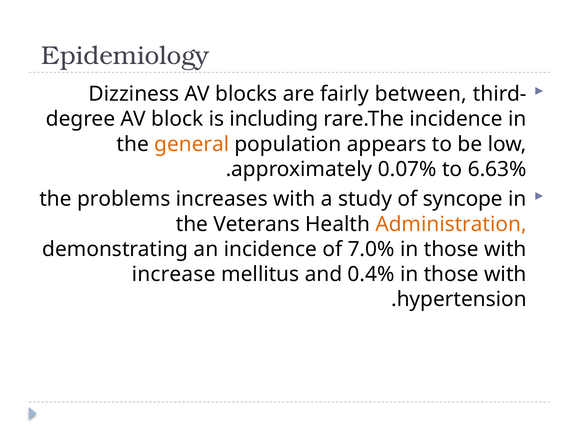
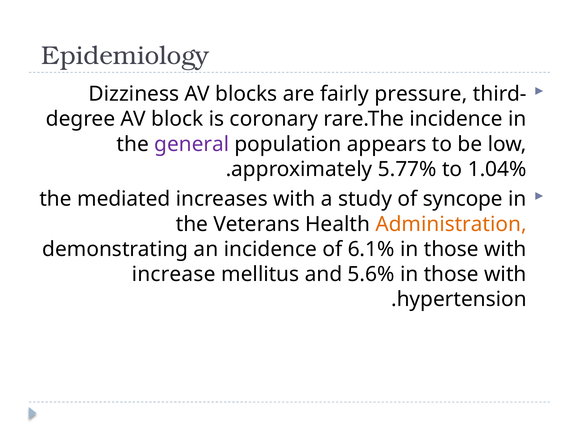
between: between -> pressure (421, 94)
including: including -> coronary (274, 119)
general colour: orange -> purple (192, 144)
0.07%: 0.07% -> 5.77% (407, 169)
6.63%: 6.63% -> 1.04% (497, 169)
problems: problems -> mediated (124, 199)
7.0%: 7.0% -> 6.1% (371, 249)
0.4%: 0.4% -> 5.6% (371, 274)
